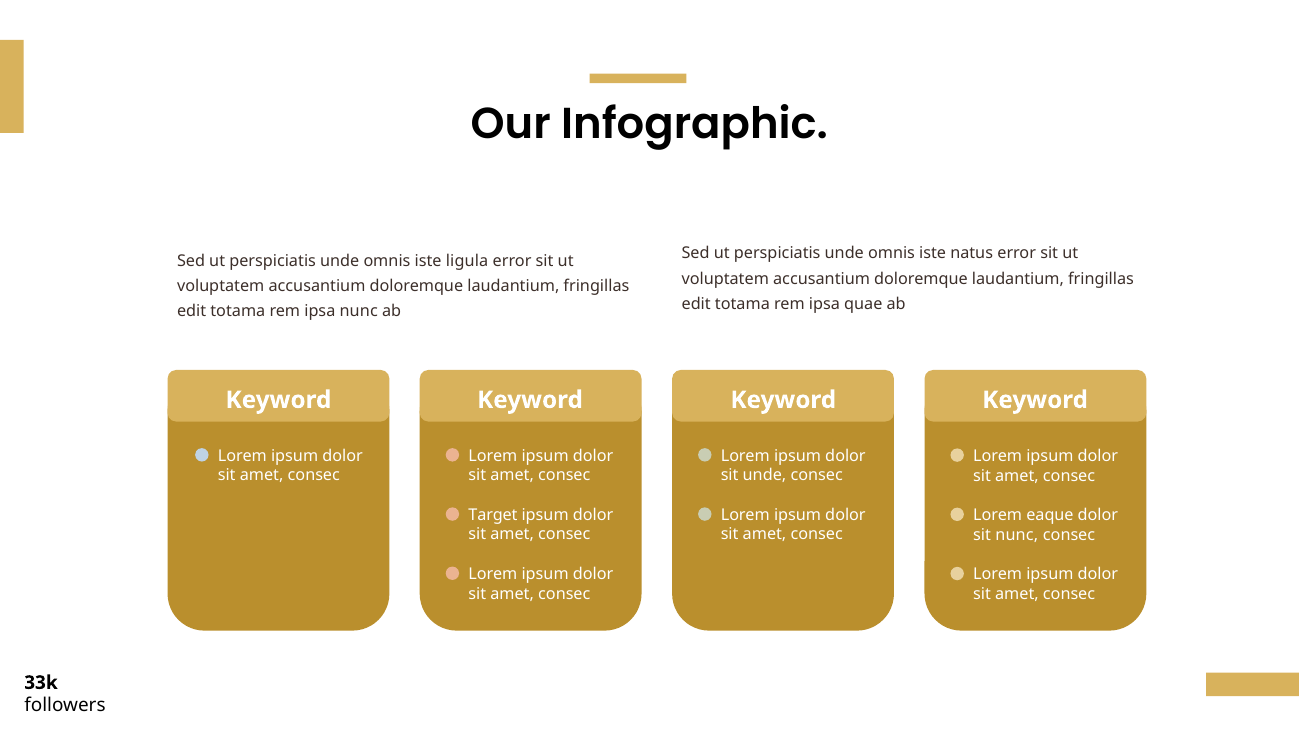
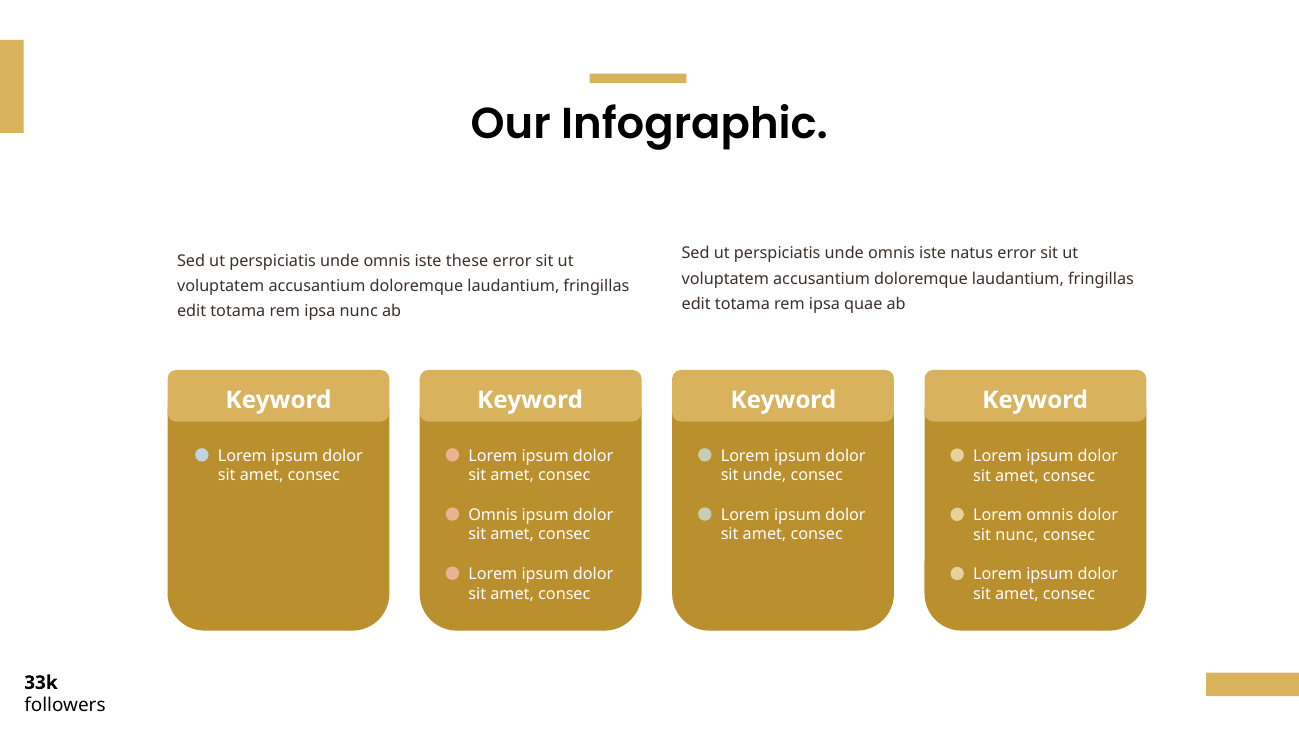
ligula: ligula -> these (467, 261)
Target: Target -> Omnis (493, 515)
Lorem eaque: eaque -> omnis (1050, 515)
